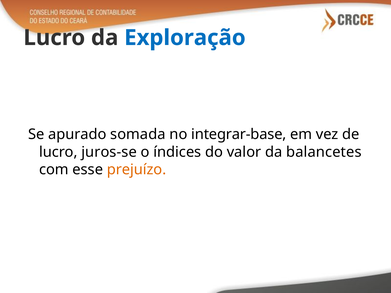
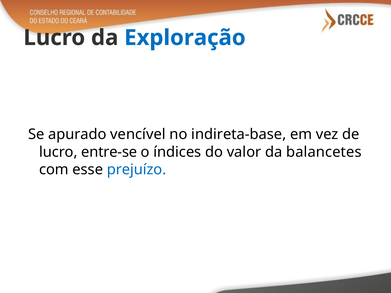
somada: somada -> vencível (138, 134)
integrar-base: integrar-base -> indireta-base (239, 134)
juros-se: juros-se -> entre-se (109, 152)
prejuízo colour: orange -> blue (137, 170)
